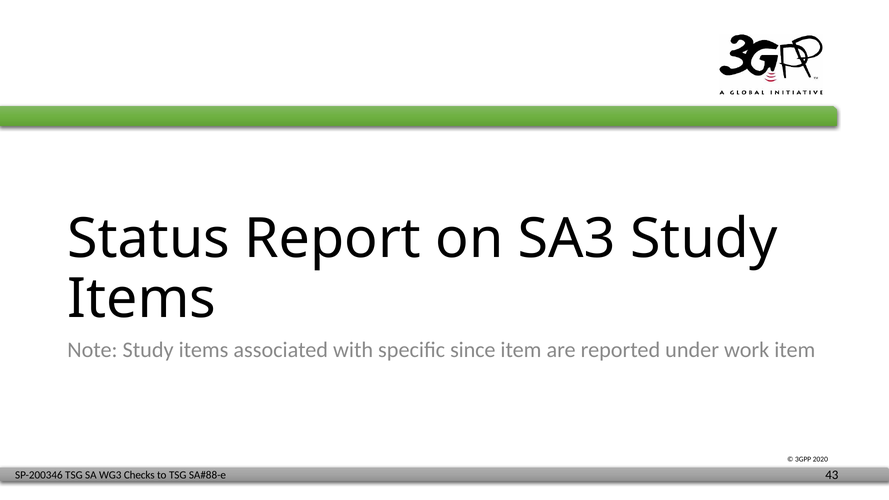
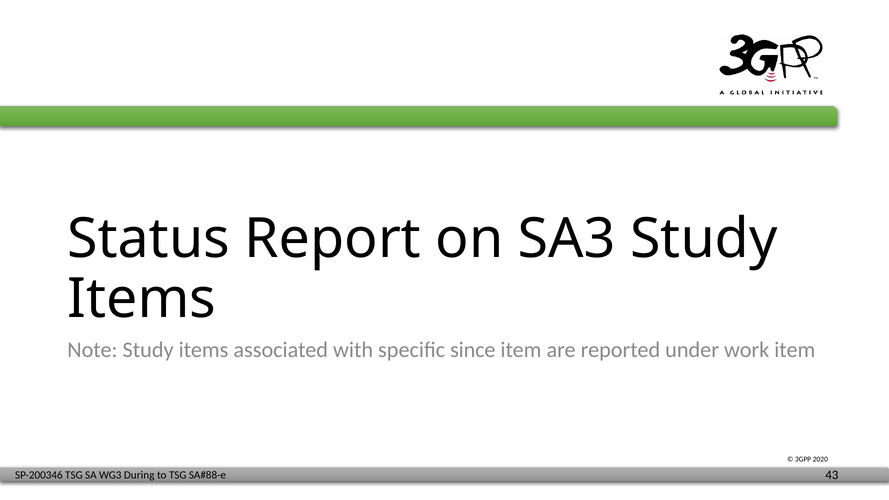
Checks: Checks -> During (139, 475)
